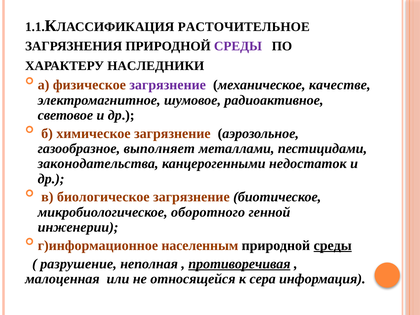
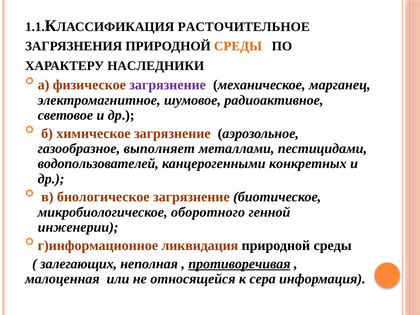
СРЕДЫ colour: purple -> orange (238, 46)
качестве: качестве -> марганец (340, 85)
законодательства: законодательства -> водопользователей (98, 164)
недостаток: недостаток -> конкретных (308, 164)
населенным: населенным -> ликвидация (200, 246)
среды underline: present -> none (333, 246)
разрушение: разрушение -> залегающих (79, 264)
